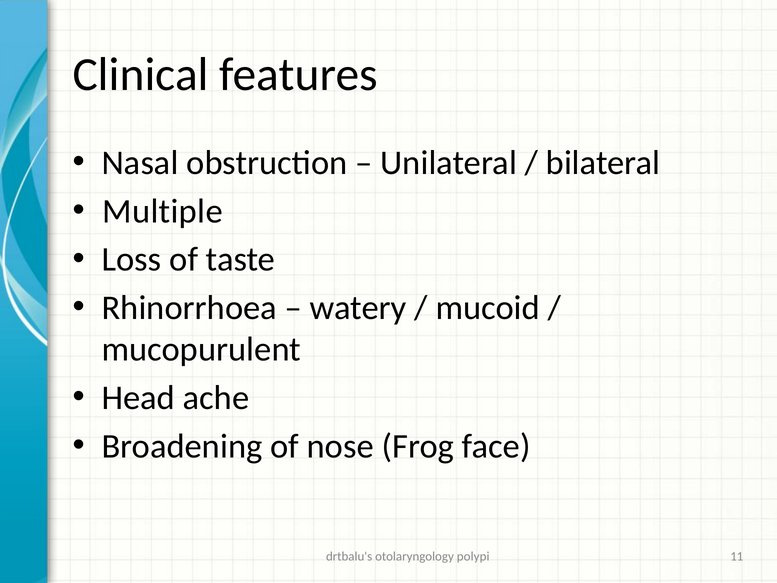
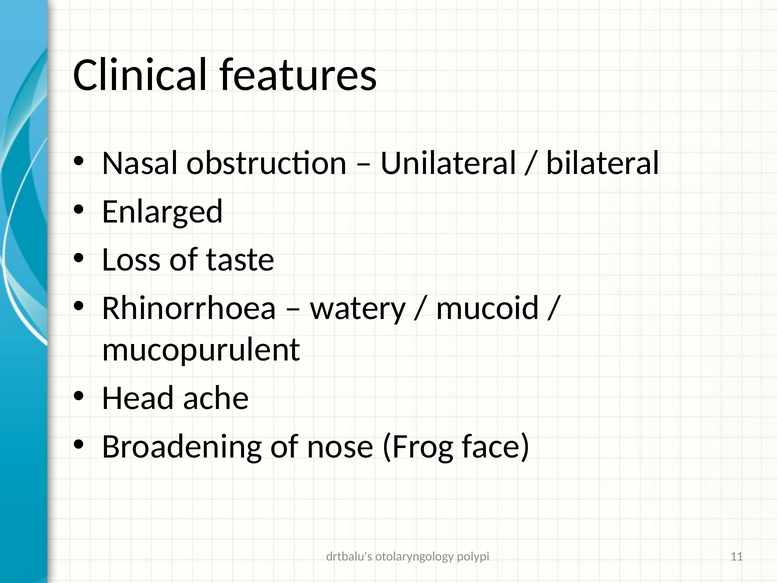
Multiple: Multiple -> Enlarged (163, 211)
